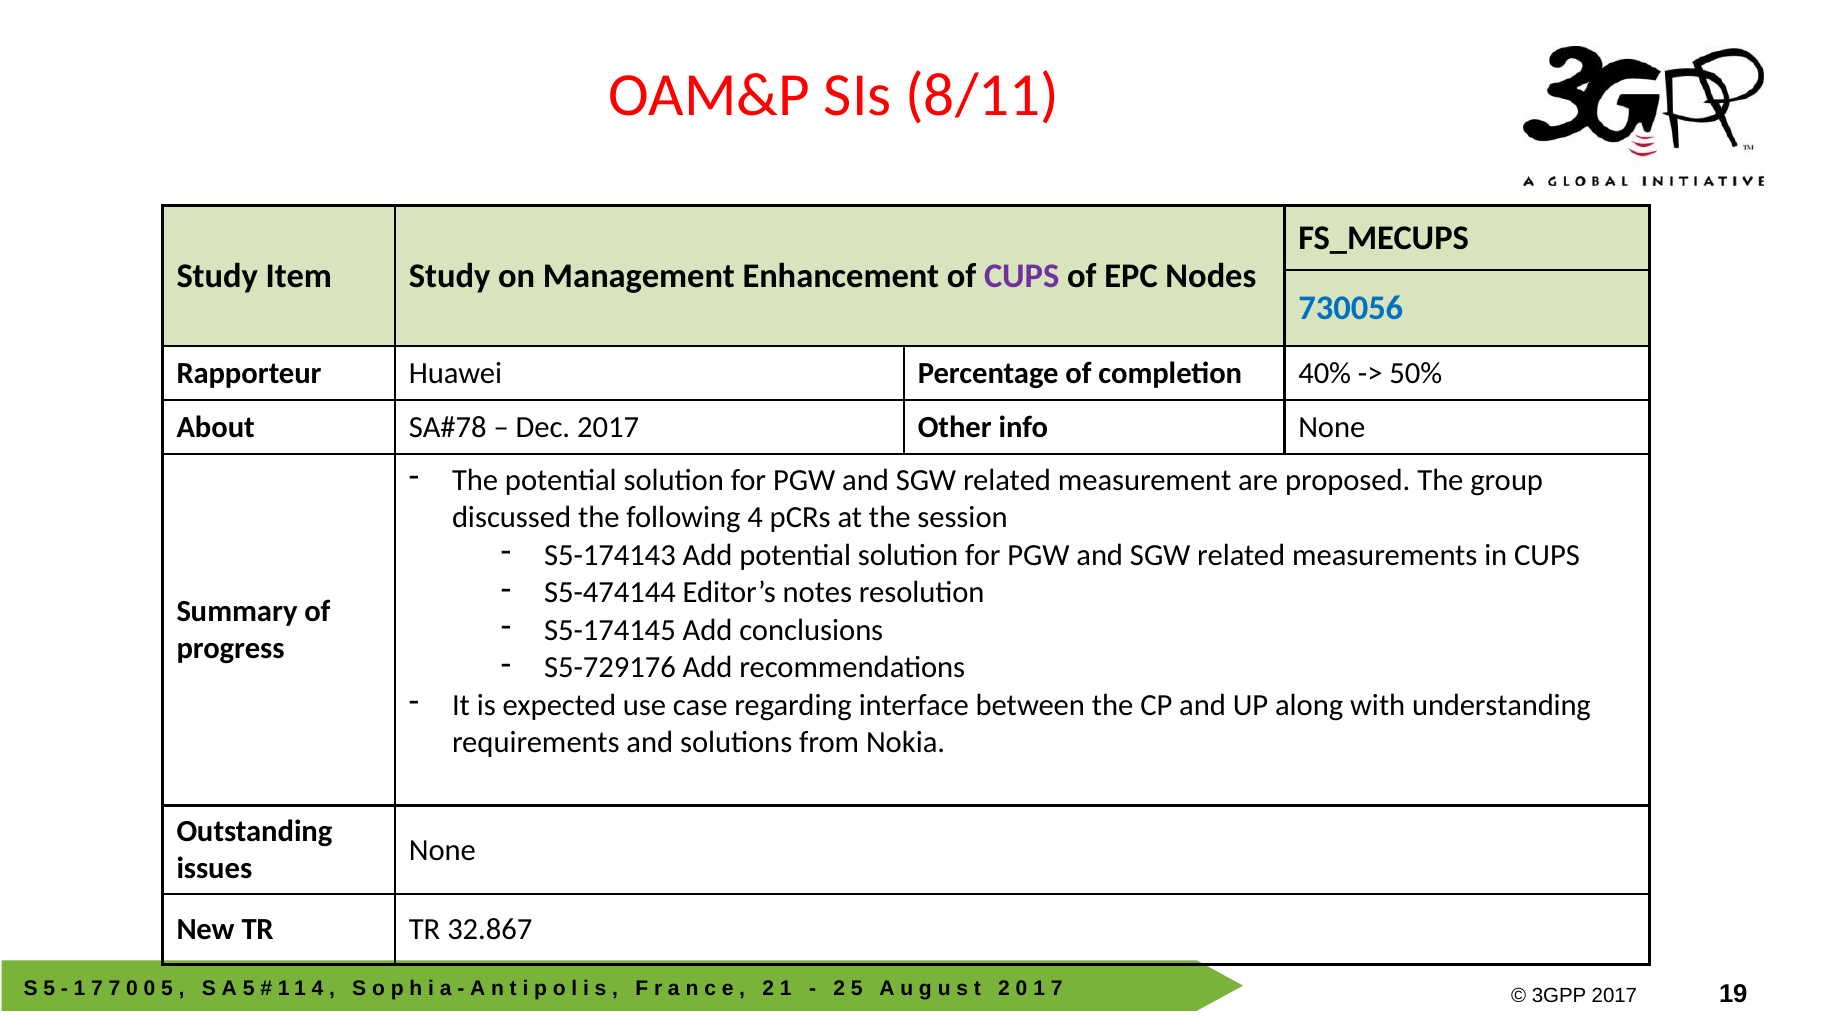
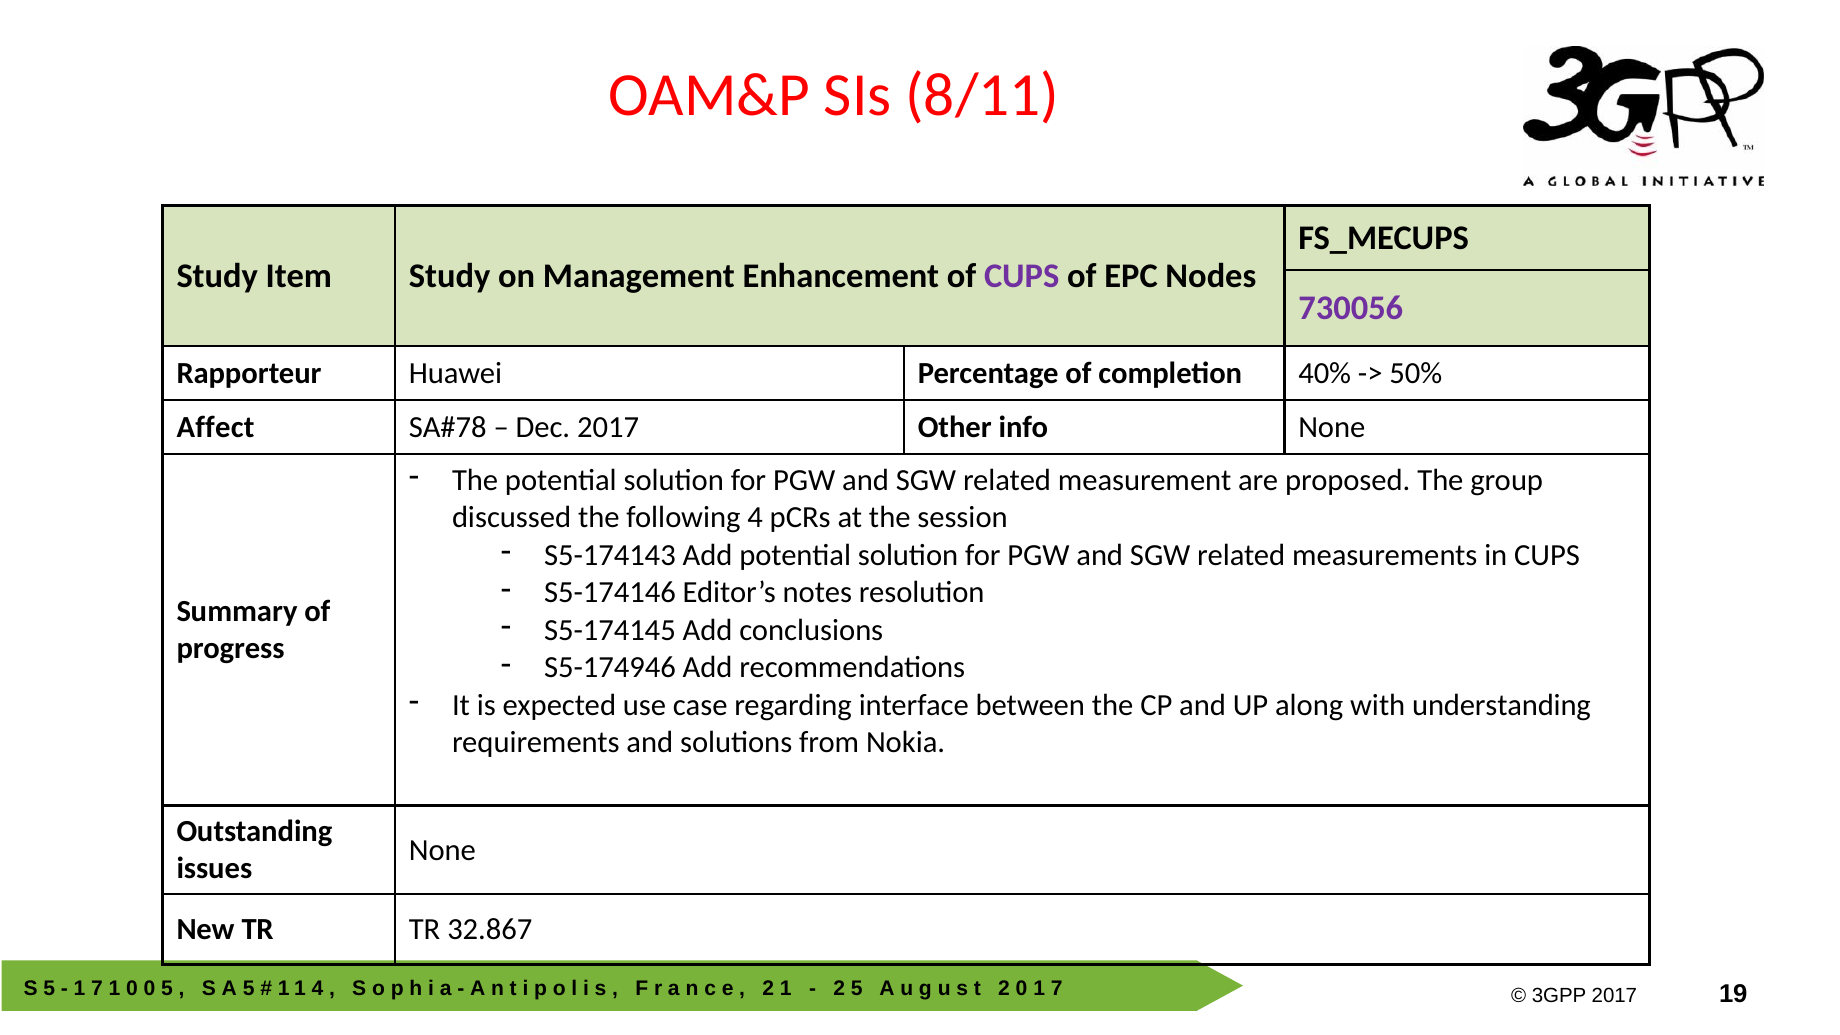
730056 colour: blue -> purple (1351, 309)
About: About -> Affect (215, 427)
S5-474144: S5-474144 -> S5-174146 (610, 593)
S5-729176: S5-729176 -> S5-174946 (610, 667)
7: 7 -> 1 (114, 988)
